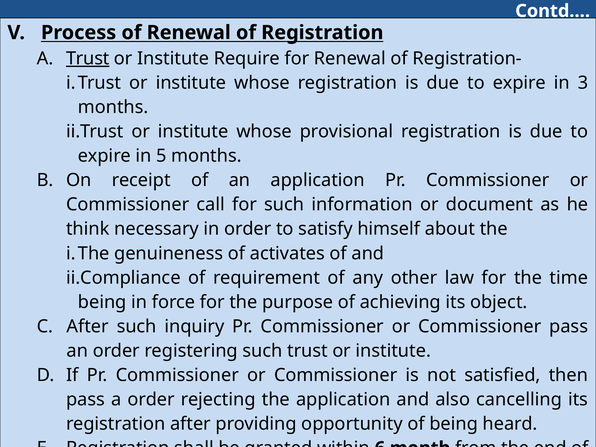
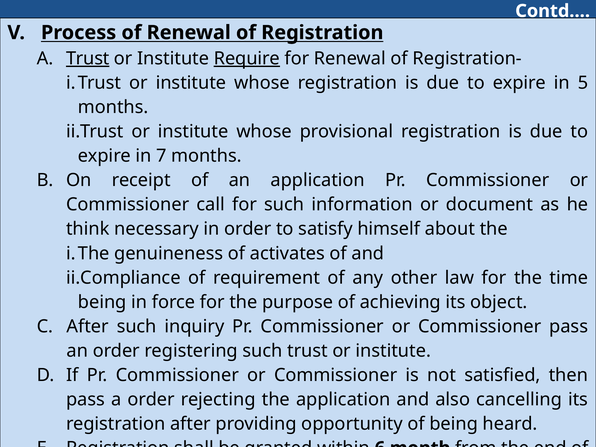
Require underline: none -> present (247, 58)
3: 3 -> 5 (583, 83)
5: 5 -> 7 (161, 156)
